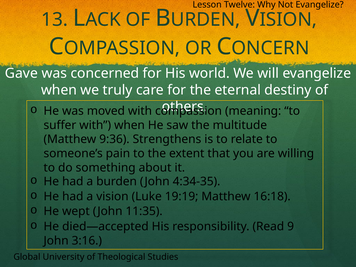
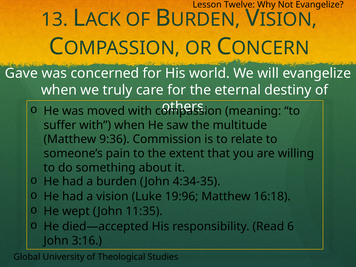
Strengthens: Strengthens -> Commission (167, 139)
19:19: 19:19 -> 19:96 (182, 196)
9: 9 -> 6 (291, 227)
